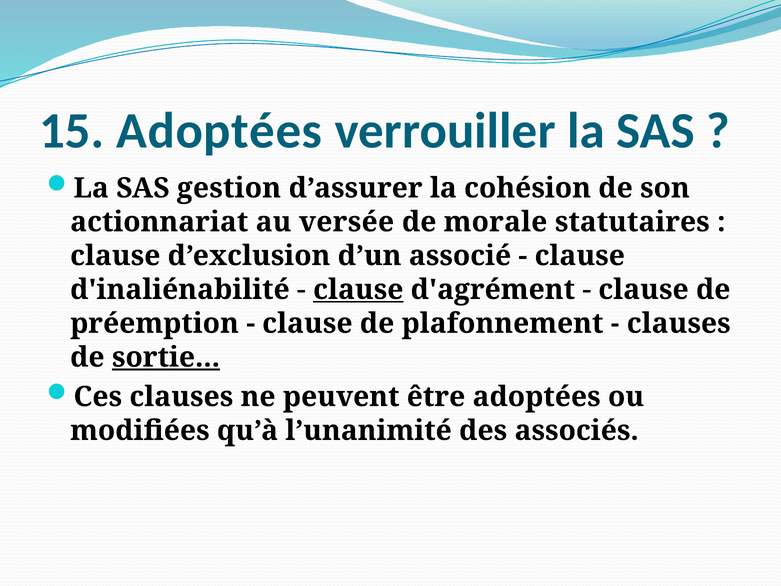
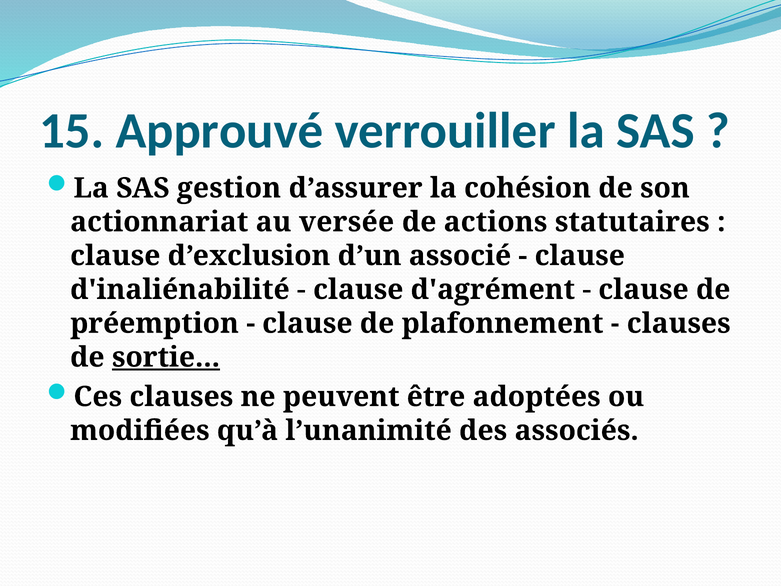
15 Adoptées: Adoptées -> Approuvé (219, 131)
morale: morale -> actions (495, 222)
clause underline: present -> none (358, 290)
